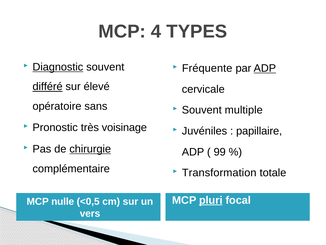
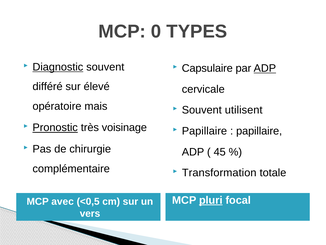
4: 4 -> 0 (156, 31)
Fréquente: Fréquente -> Capsulaire (207, 68)
différé underline: present -> none (48, 86)
sans: sans -> mais (96, 106)
multiple: multiple -> utilisent (244, 110)
Pronostic underline: none -> present (55, 127)
Juvéniles: Juvéniles -> Papillaire (204, 131)
chirurgie underline: present -> none (90, 149)
99: 99 -> 45 (220, 152)
nulle: nulle -> avec (63, 201)
